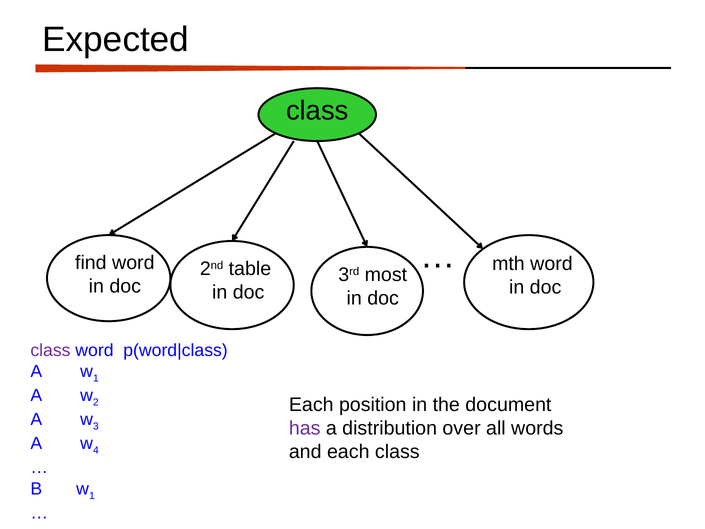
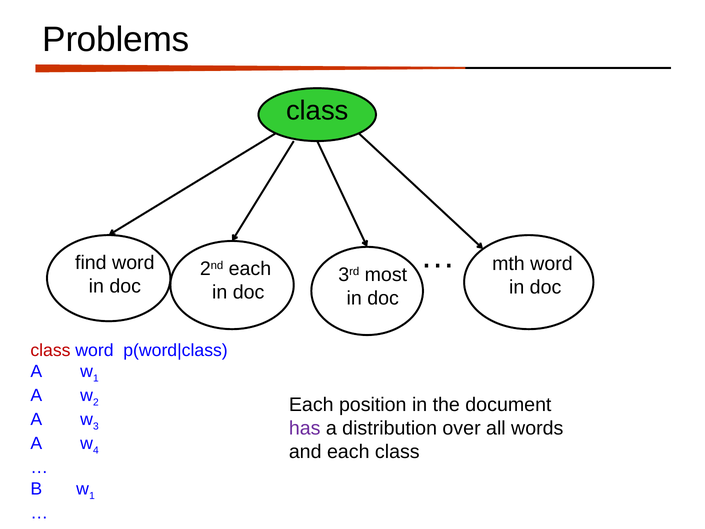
Expected: Expected -> Problems (116, 39)
2nd table: table -> each (250, 269)
class colour: purple -> red (50, 350)
